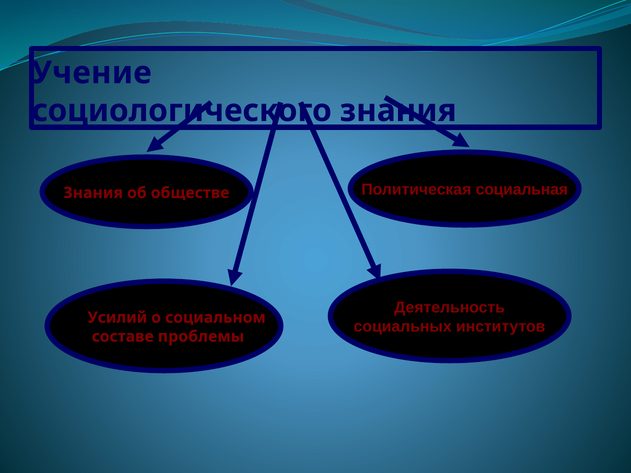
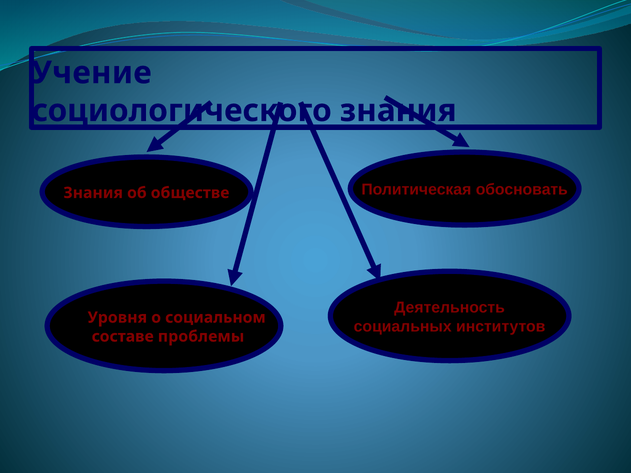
социальная: социальная -> обосновать (522, 190)
Усилий: Усилий -> Уровня (117, 318)
